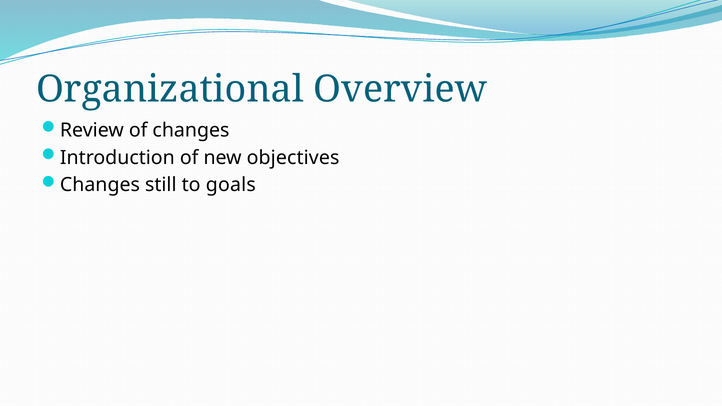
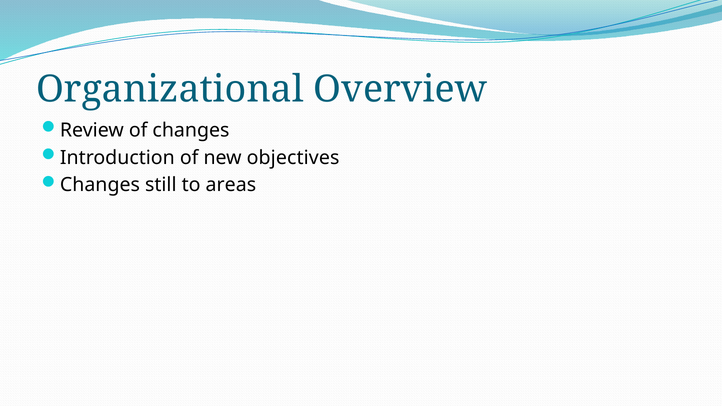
goals: goals -> areas (231, 185)
